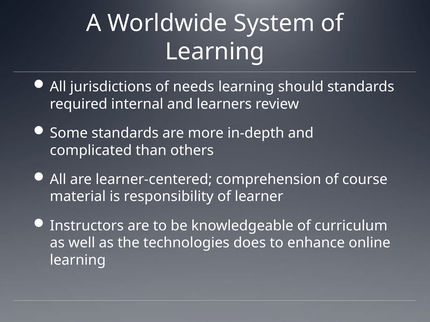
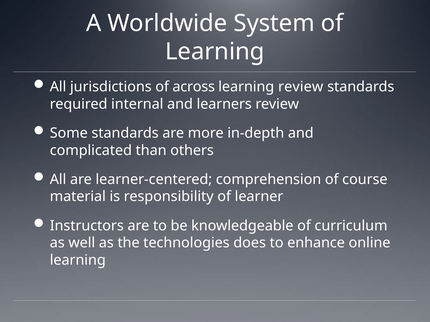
needs: needs -> across (194, 87)
learning should: should -> review (301, 87)
